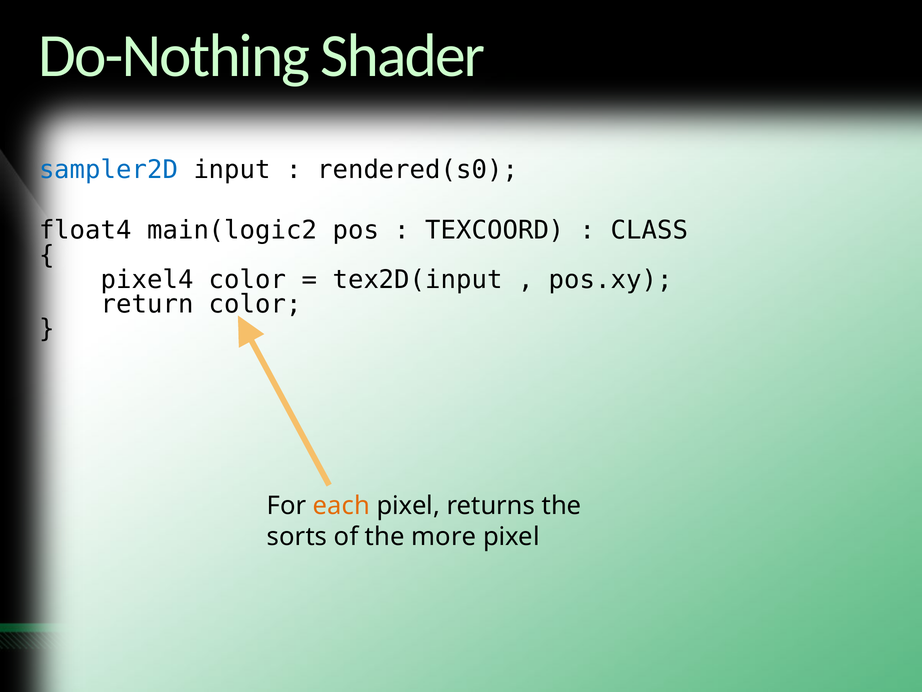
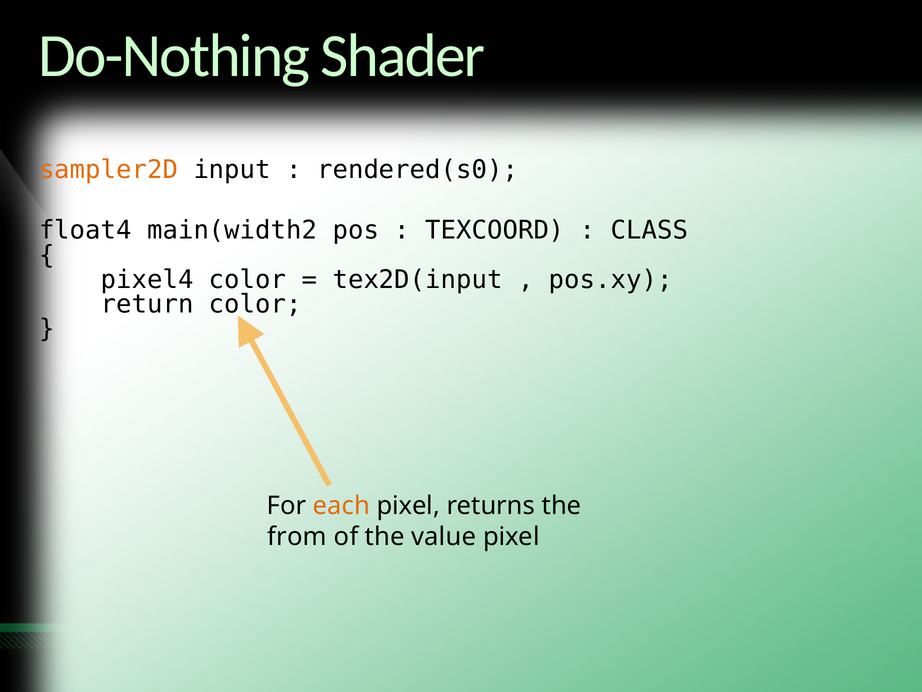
sampler2D colour: blue -> orange (109, 170)
main(logic2: main(logic2 -> main(width2 (232, 230)
sorts: sorts -> from (297, 536)
more: more -> value (444, 536)
